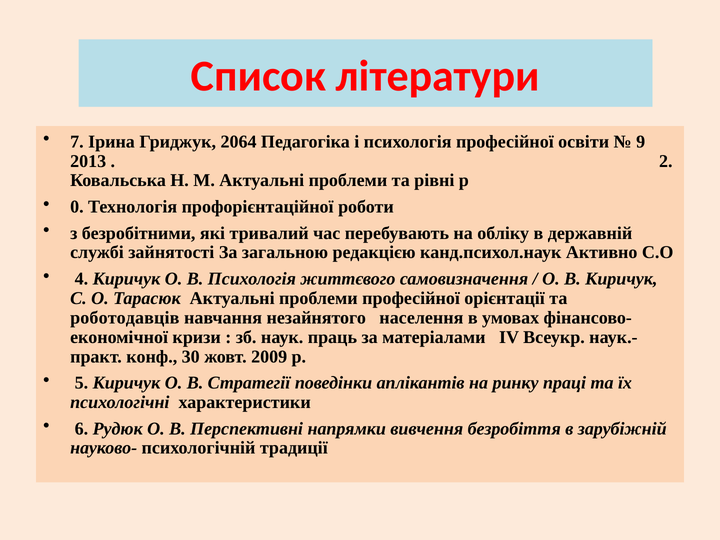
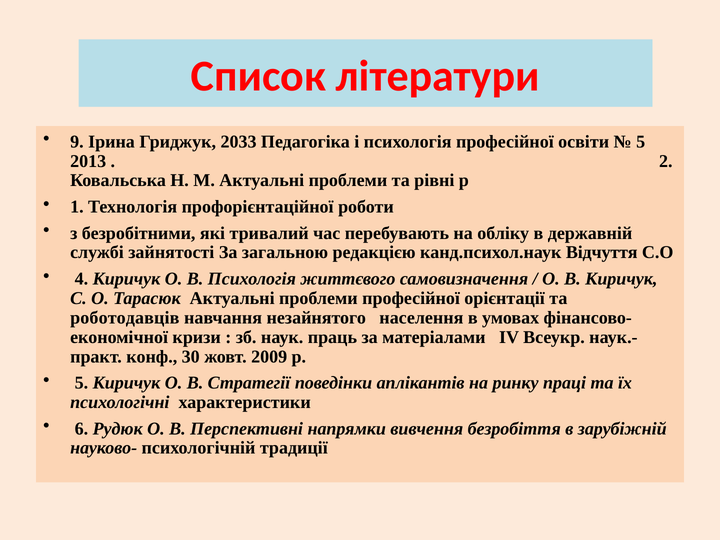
7: 7 -> 9 (77, 142)
2064: 2064 -> 2033 (239, 142)
9: 9 -> 5 (641, 142)
0: 0 -> 1 (77, 207)
Активно: Активно -> Відчуття (602, 253)
